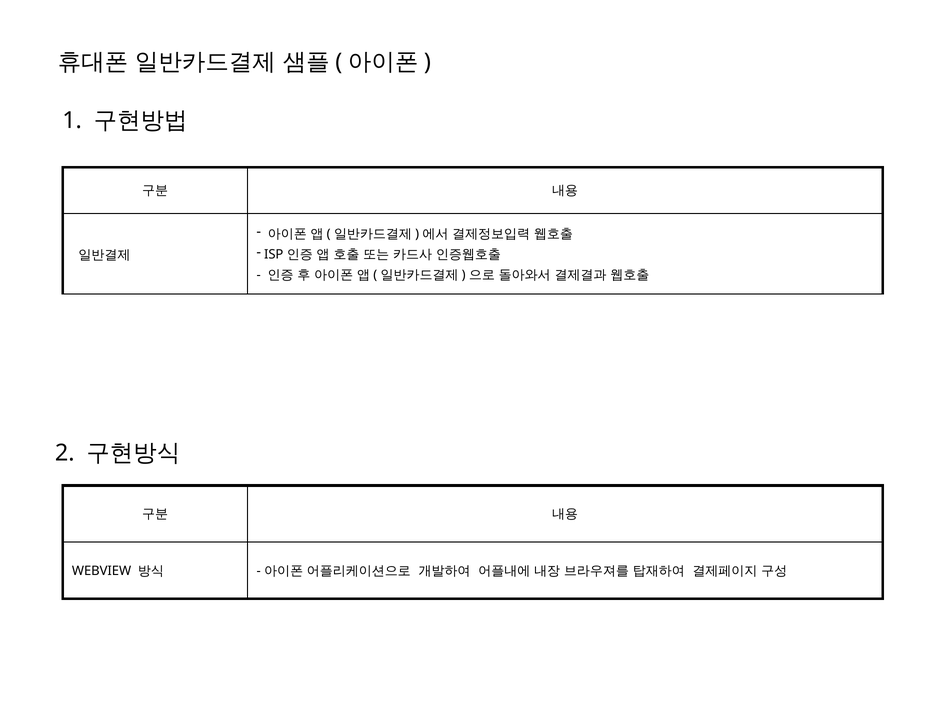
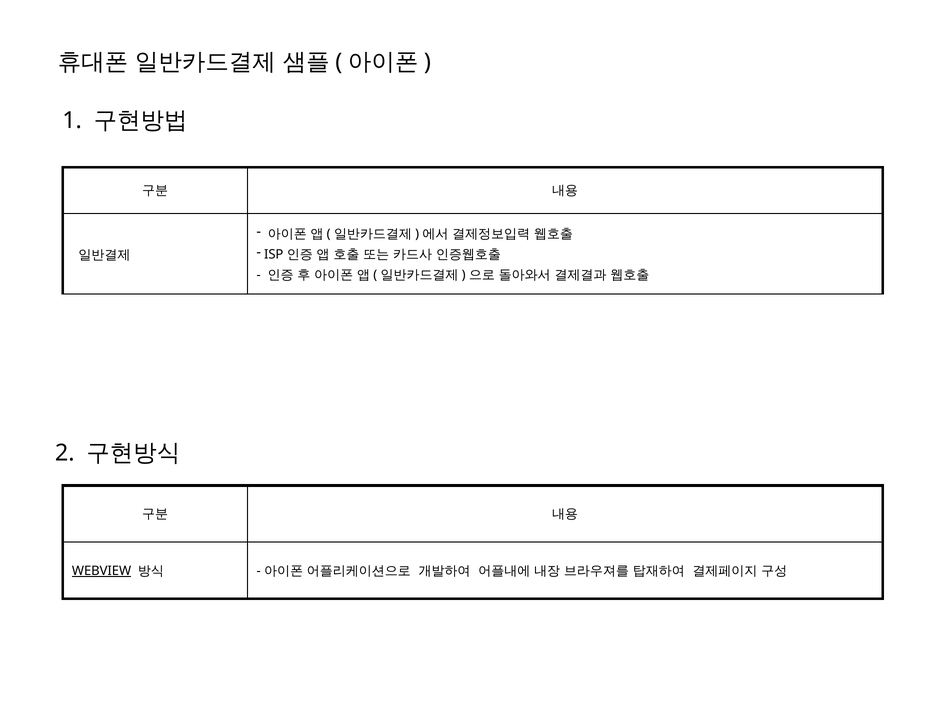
WEBVIEW underline: none -> present (102, 571)
